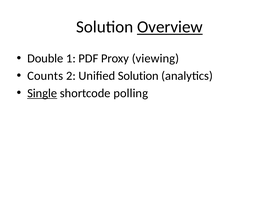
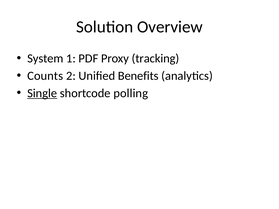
Overview underline: present -> none (170, 27)
Double: Double -> System (45, 59)
viewing: viewing -> tracking (156, 59)
Unified Solution: Solution -> Benefits (138, 76)
